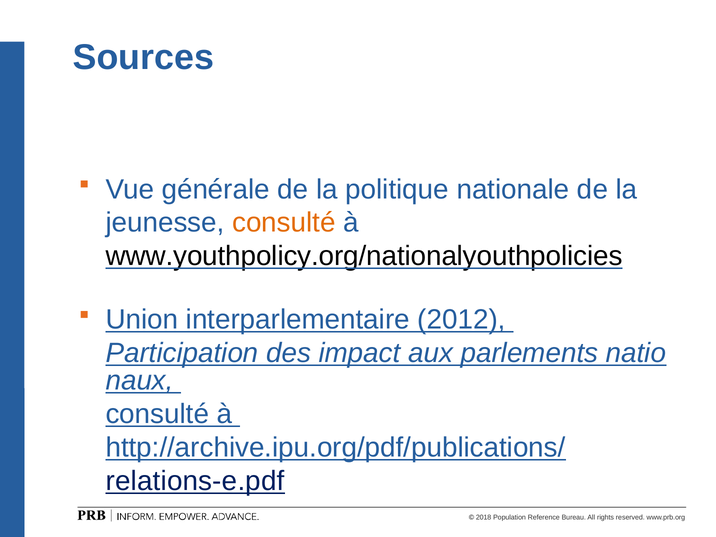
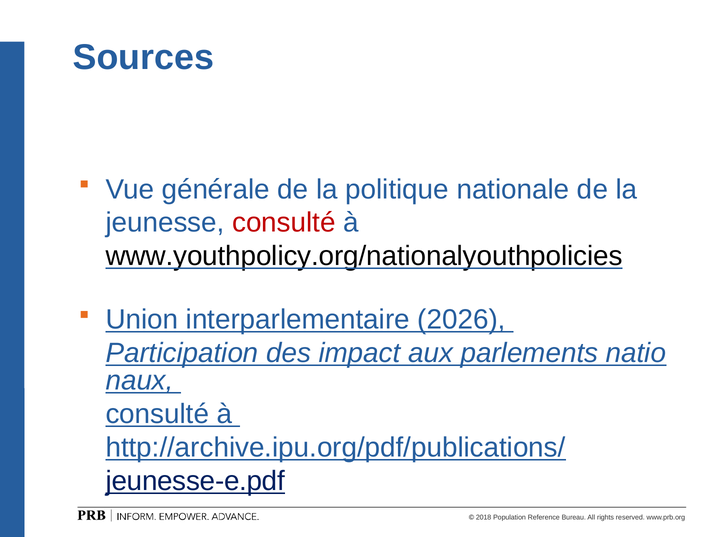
consulté colour: orange -> red (284, 223)
2012: 2012 -> 2026 (461, 319)
relations-e.pdf: relations-e.pdf -> jeunesse-e.pdf (195, 481)
